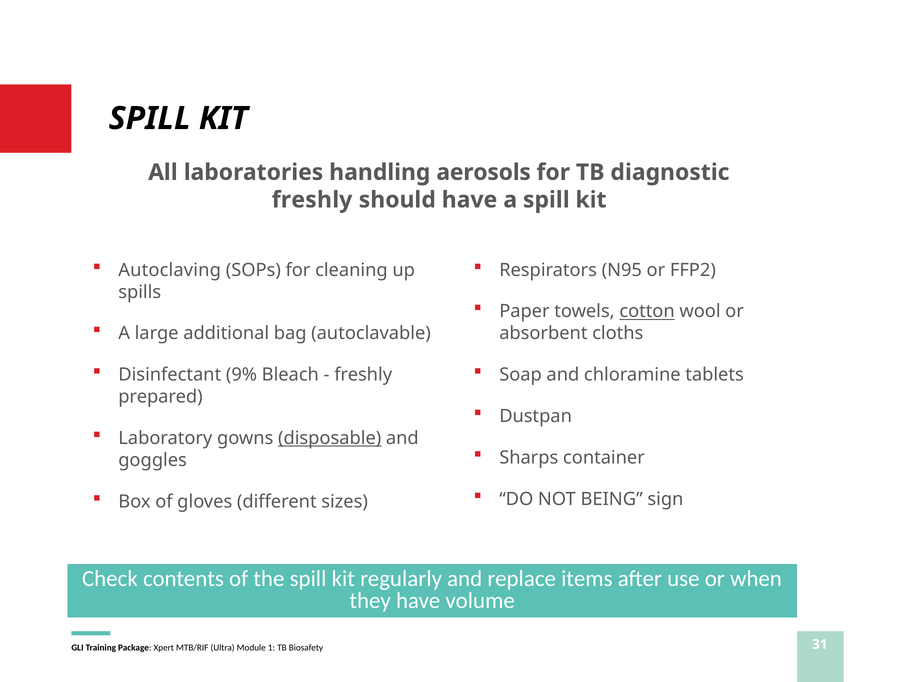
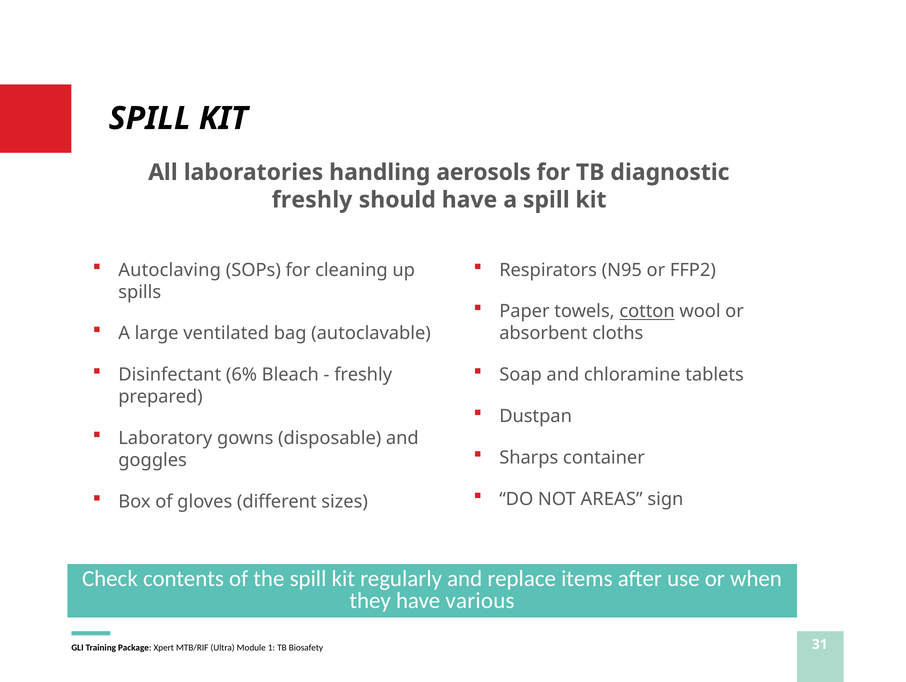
additional: additional -> ventilated (226, 333)
9%: 9% -> 6% (241, 375)
disposable underline: present -> none (330, 438)
BEING: BEING -> AREAS (612, 499)
volume: volume -> various (480, 601)
